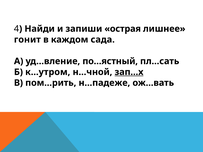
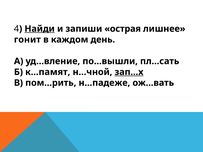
Найди underline: none -> present (40, 29)
сада: сада -> день (103, 40)
по…ястный: по…ястный -> по…вышли (110, 61)
к…утром: к…утром -> к…памят (48, 72)
